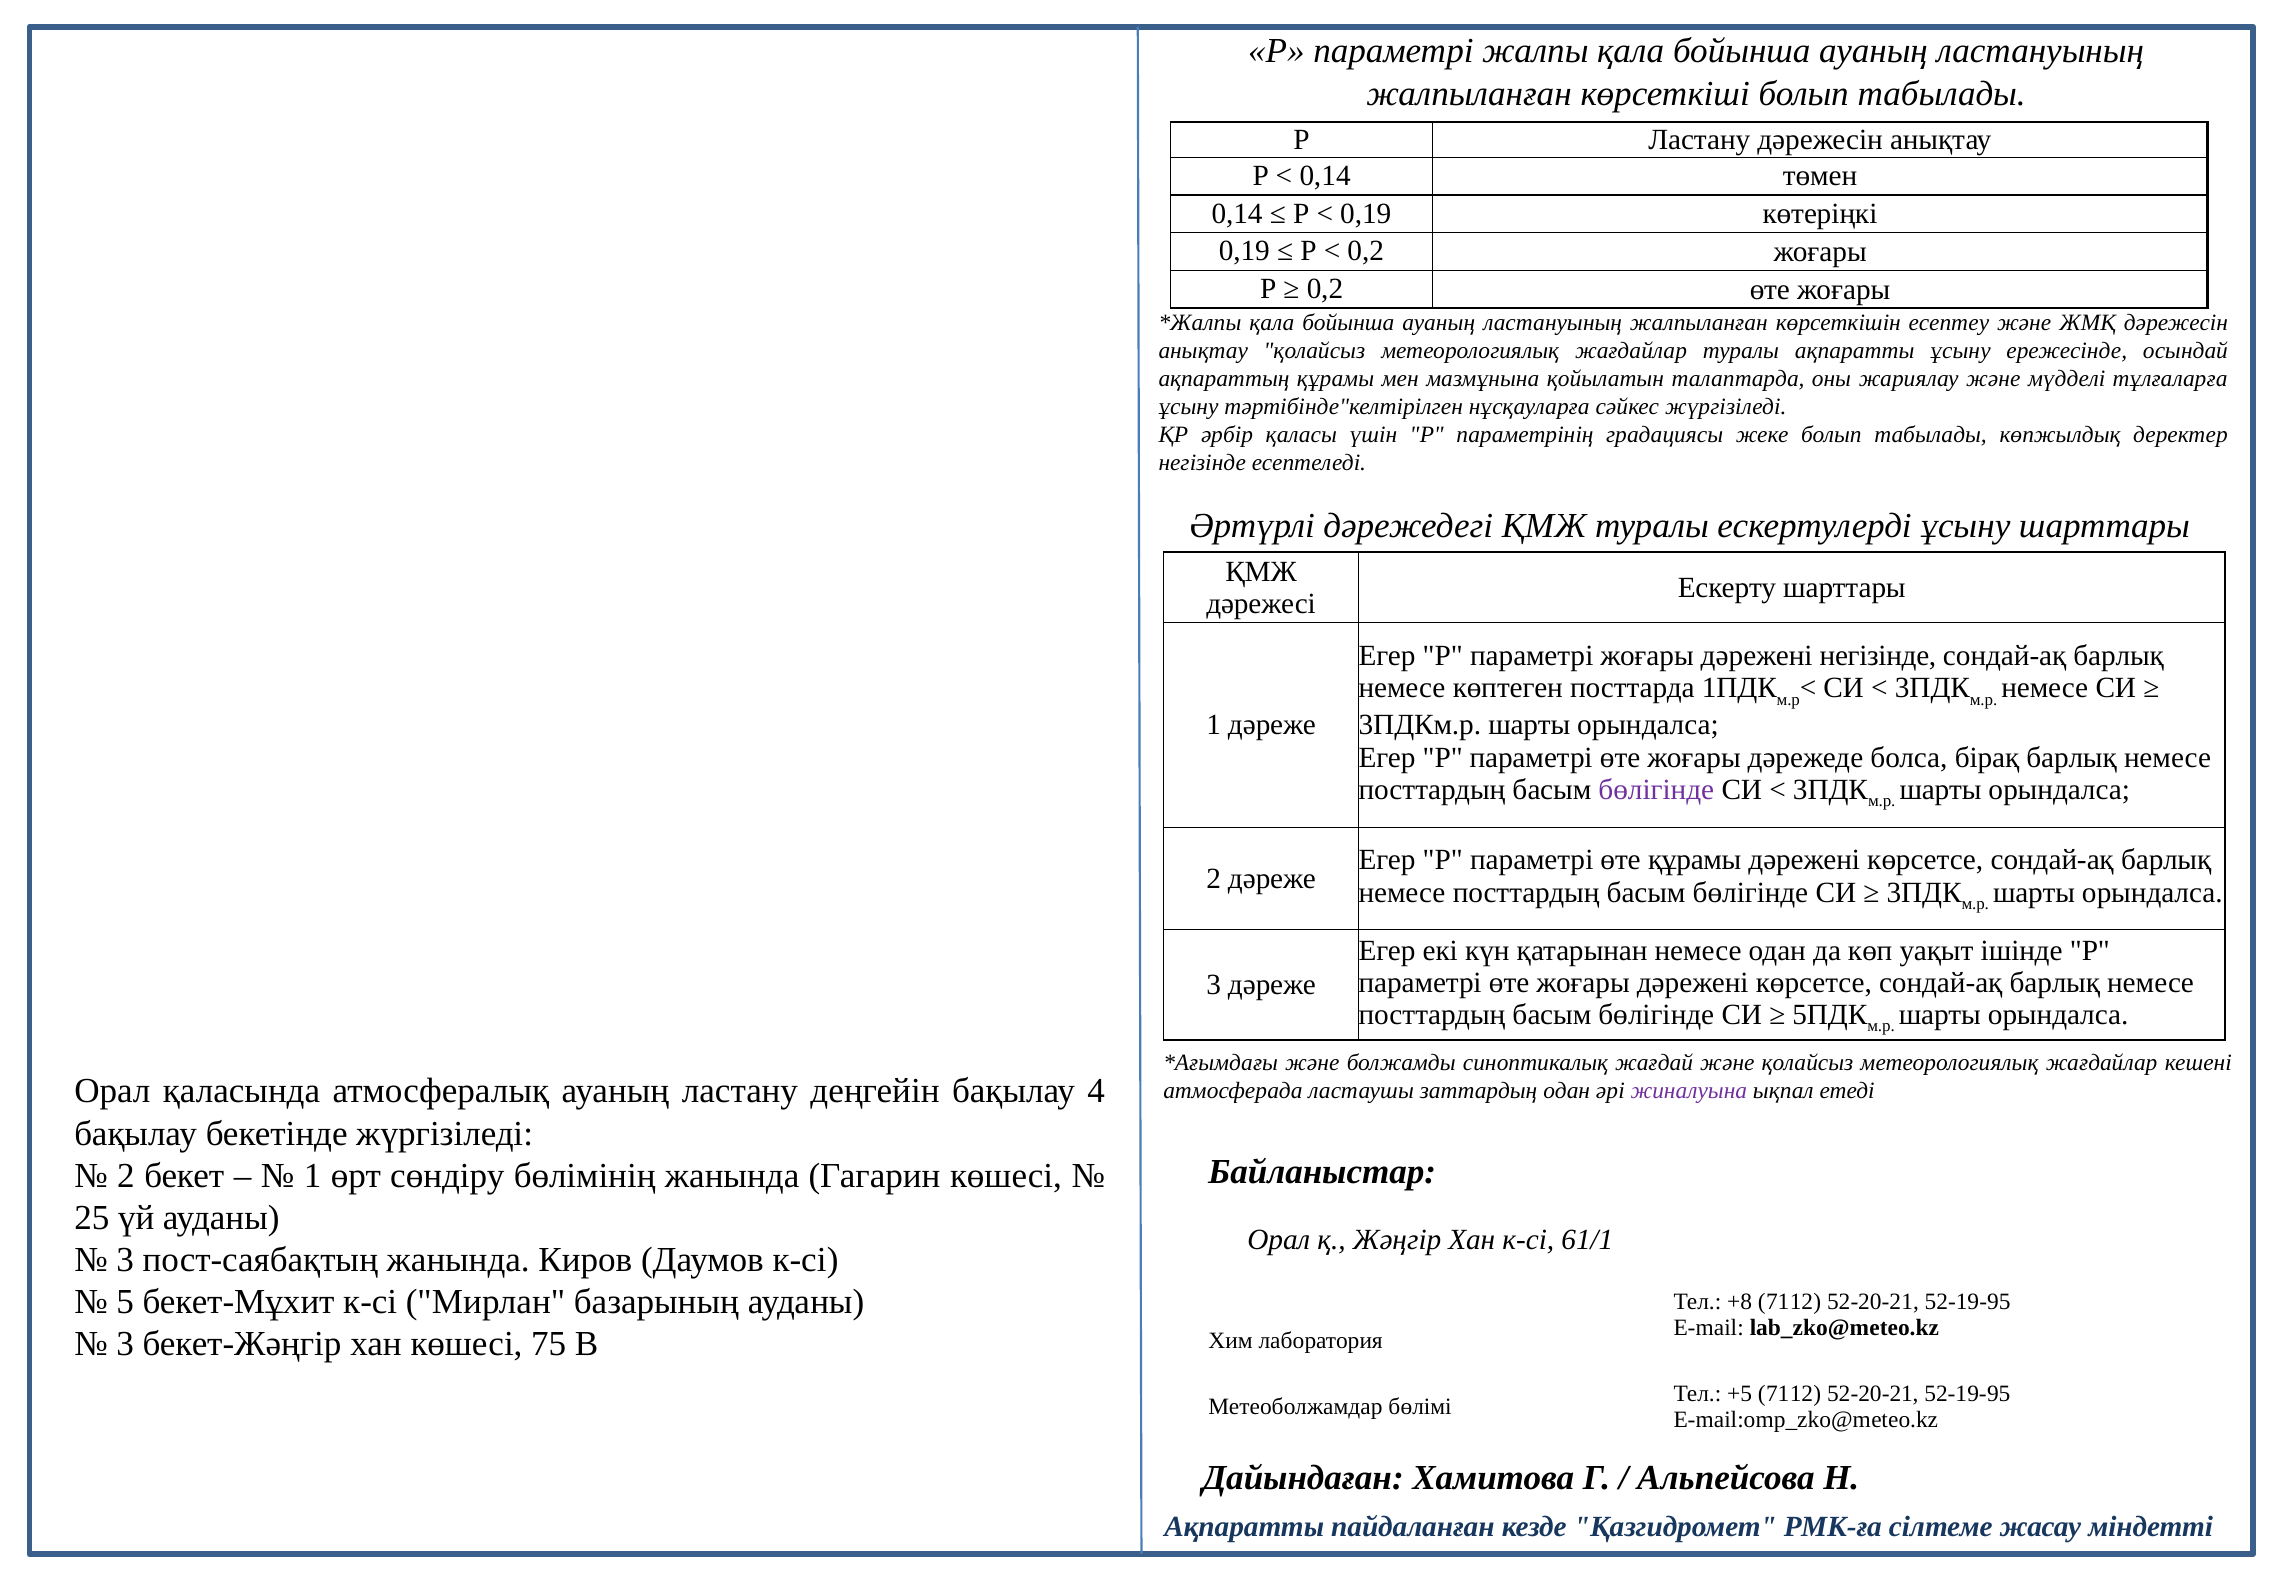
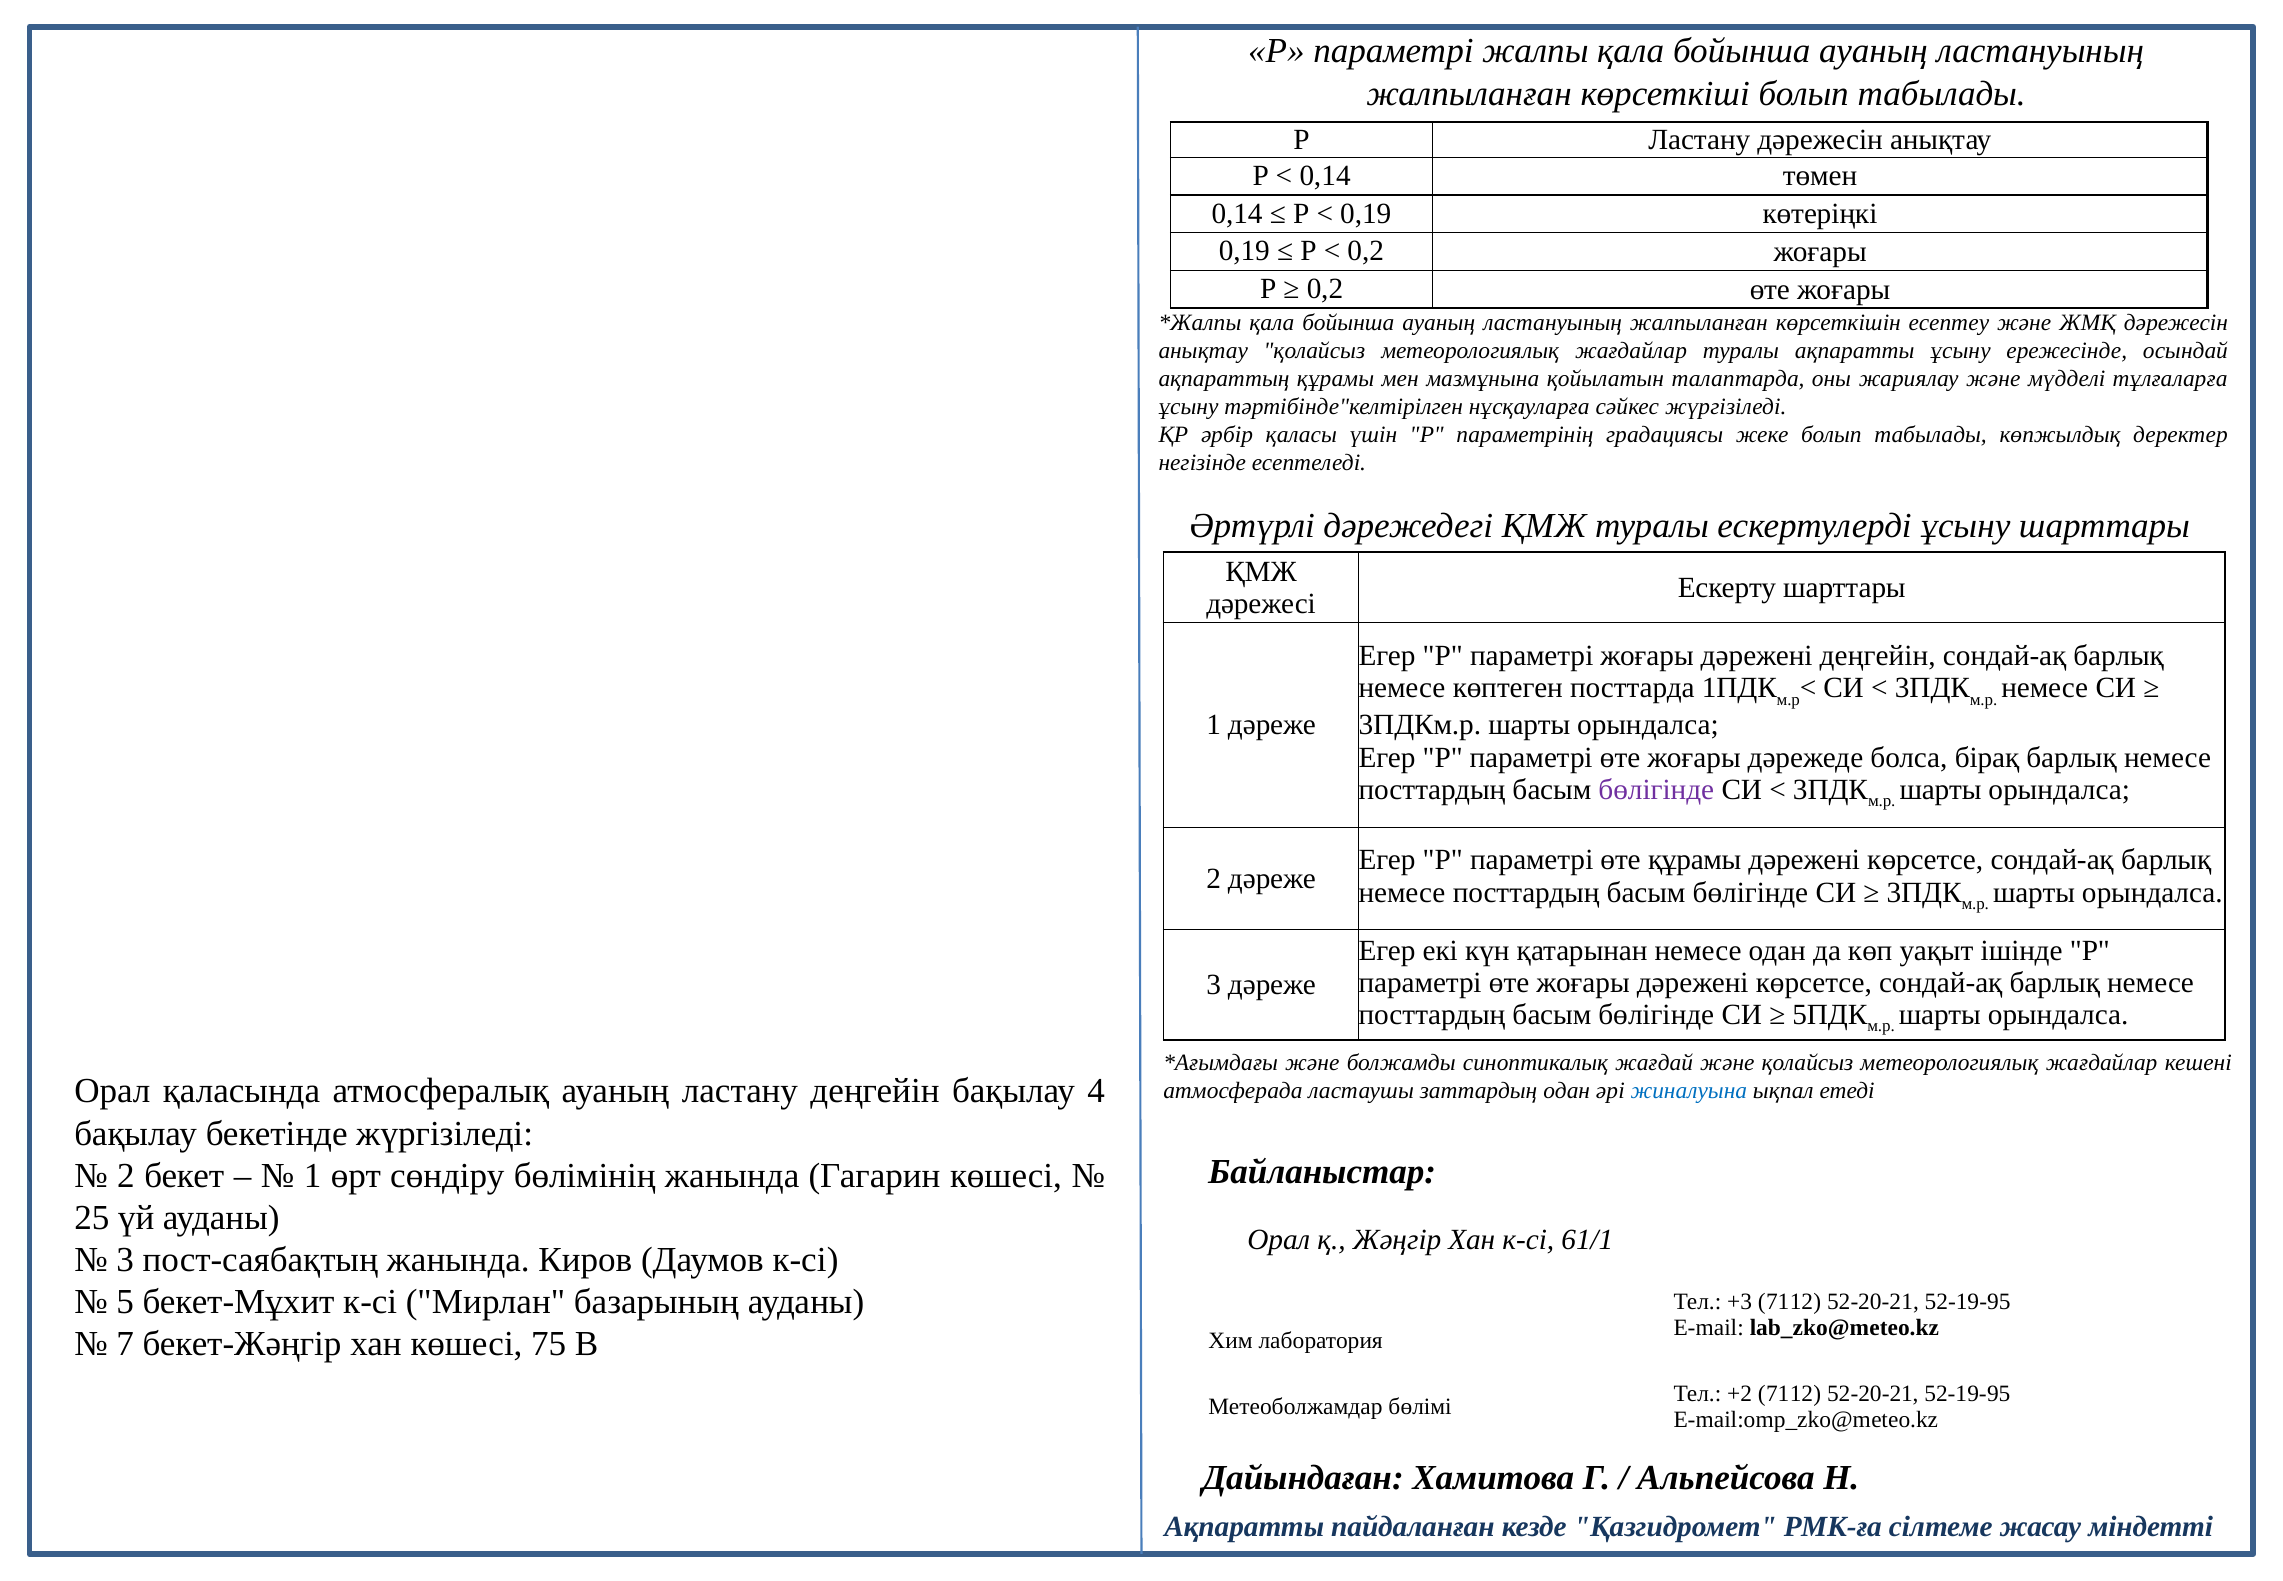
дәрежені негізінде: негізінде -> деңгейін (1878, 656)
жиналуына colour: purple -> blue (1689, 1091)
+8: +8 -> +3 (1740, 1302)
3: 3 -> 7 (125, 1344)
+5: +5 -> +2 (1740, 1393)
